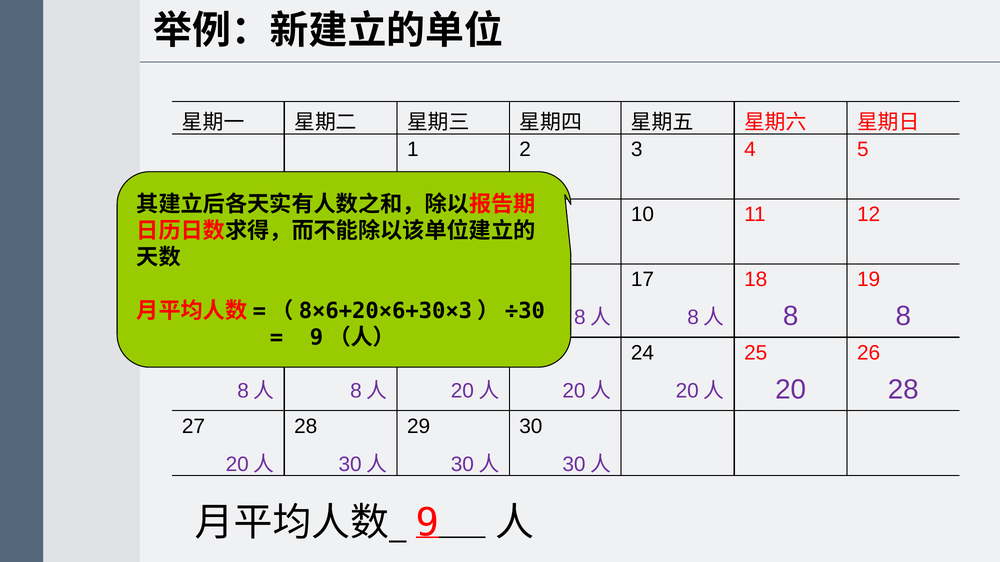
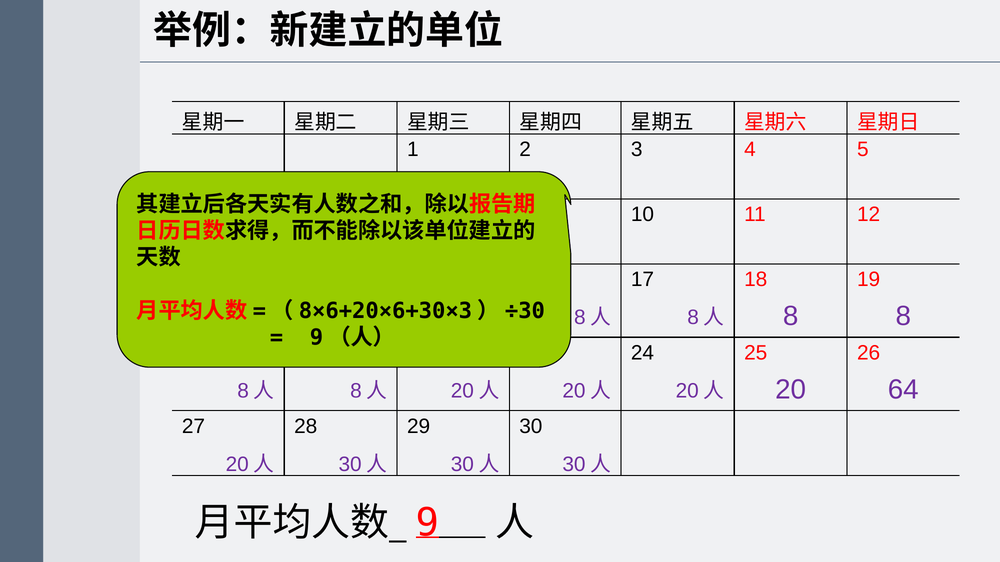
20 28: 28 -> 64 (903, 390)
